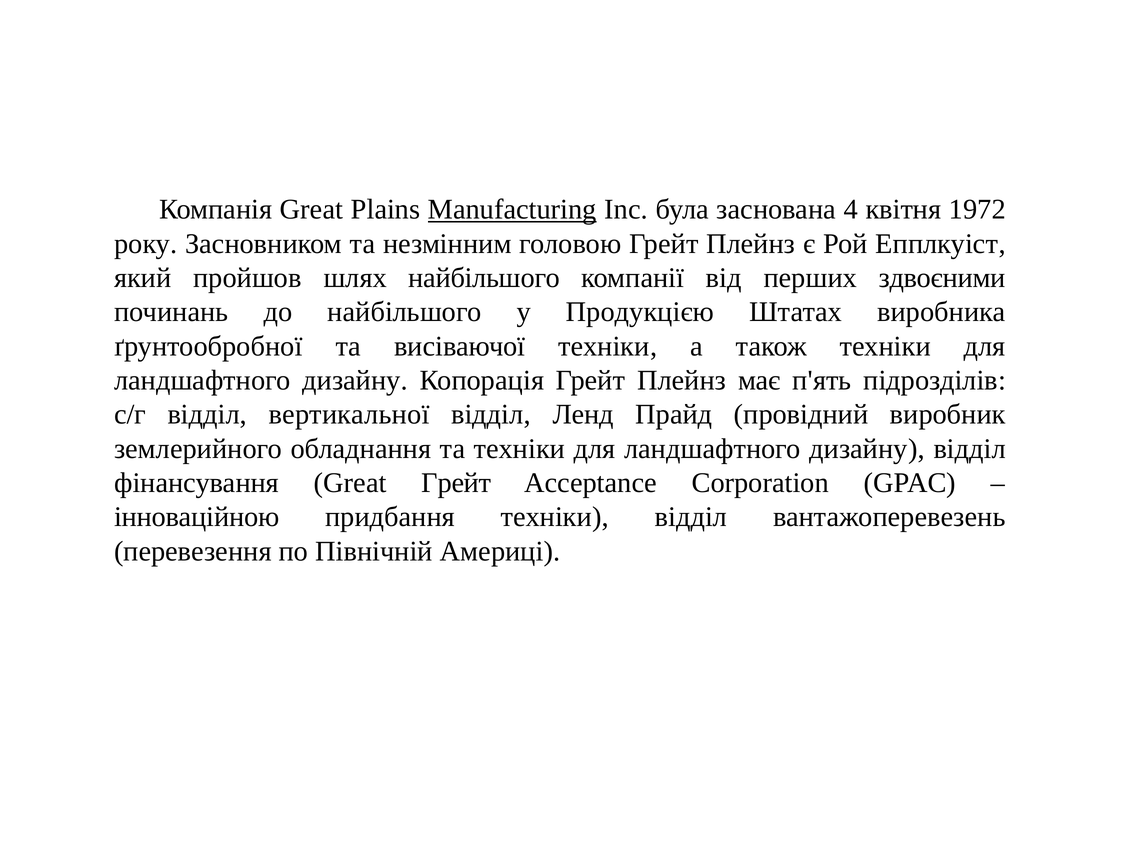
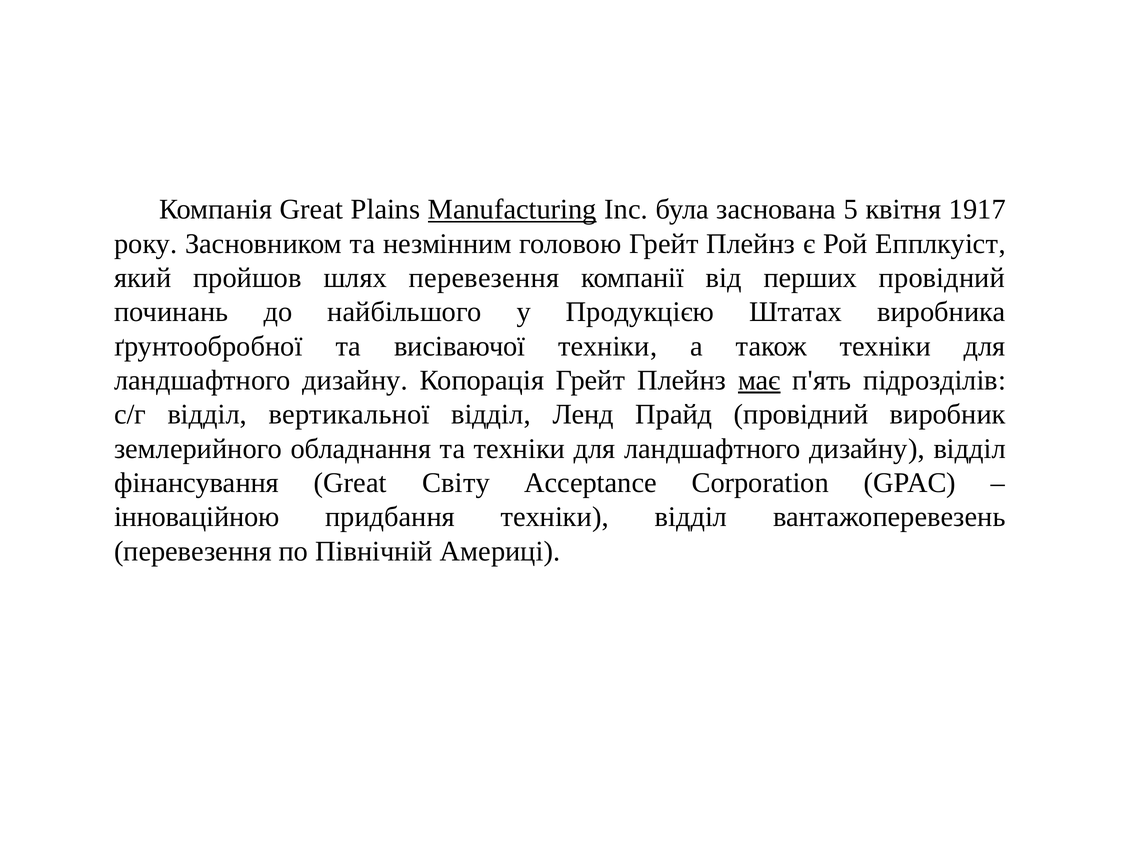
4: 4 -> 5 (851, 209)
1972: 1972 -> 1917 (977, 209)
шлях найбільшого: найбільшого -> перевезення (484, 278)
перших здвоєними: здвоєними -> провідний (942, 278)
має underline: none -> present (759, 380)
Great Грейт: Грейт -> Світу (456, 483)
